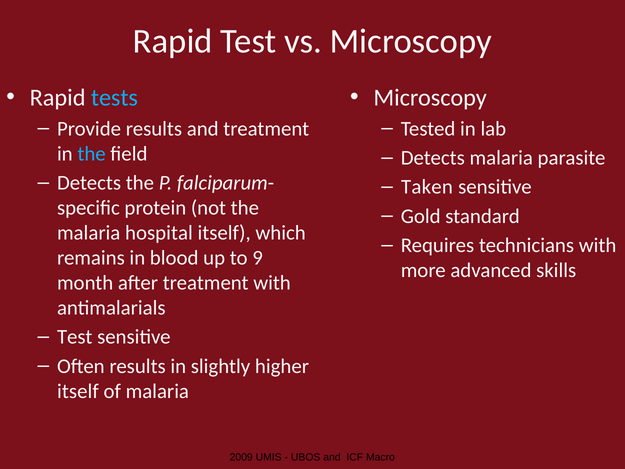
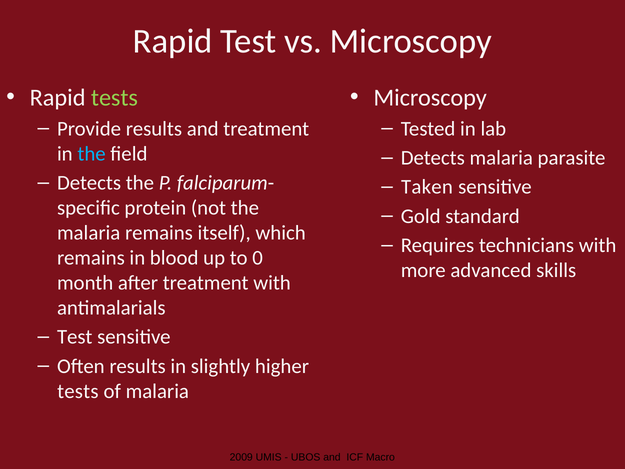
tests colour: light blue -> light green (114, 98)
malaria hospital: hospital -> remains (159, 233)
9: 9 -> 0 (258, 258)
itself: itself -> tests (78, 391)
